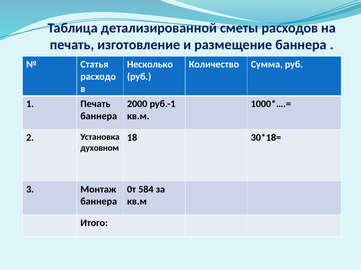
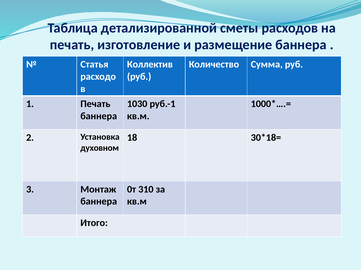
Несколько: Несколько -> Коллектив (150, 64)
2000: 2000 -> 1030 (137, 104)
584: 584 -> 310 (146, 190)
